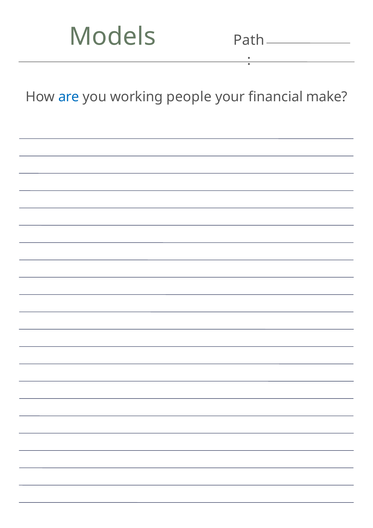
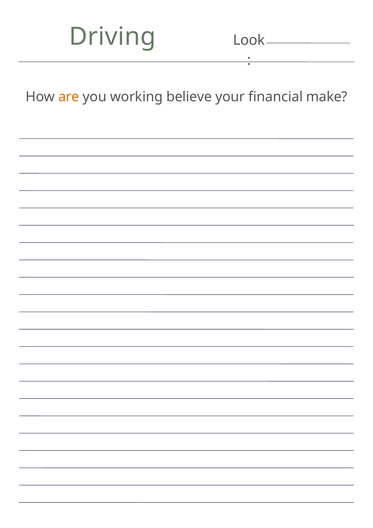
Models: Models -> Driving (112, 37)
Path: Path -> Look (249, 40)
are colour: blue -> orange (69, 97)
people: people -> believe (189, 97)
